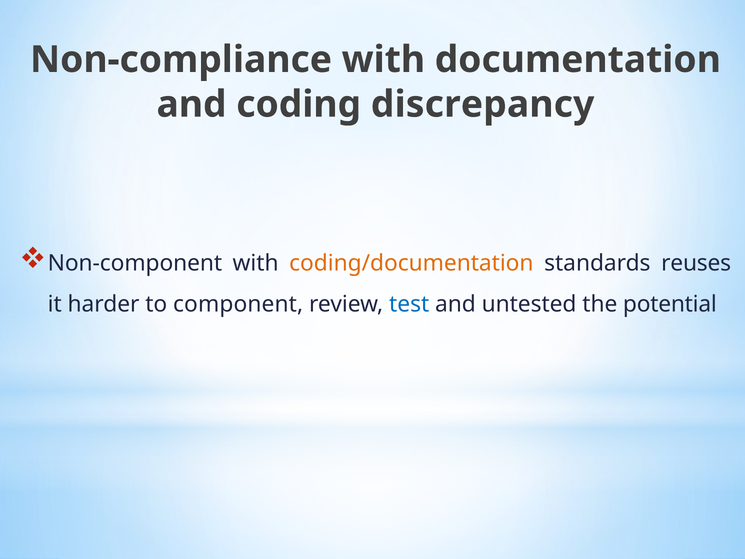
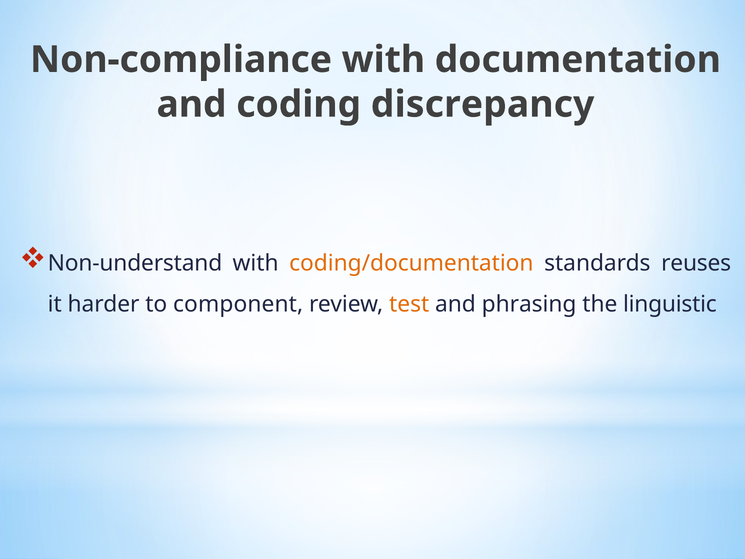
Non-component: Non-component -> Non-understand (135, 263)
test colour: blue -> orange (409, 304)
untested: untested -> phrasing (529, 304)
potential: potential -> linguistic (670, 304)
